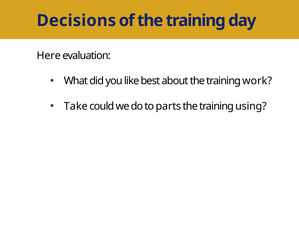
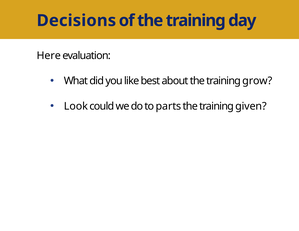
work: work -> grow (257, 81)
Take: Take -> Look (76, 106)
using: using -> given (251, 106)
